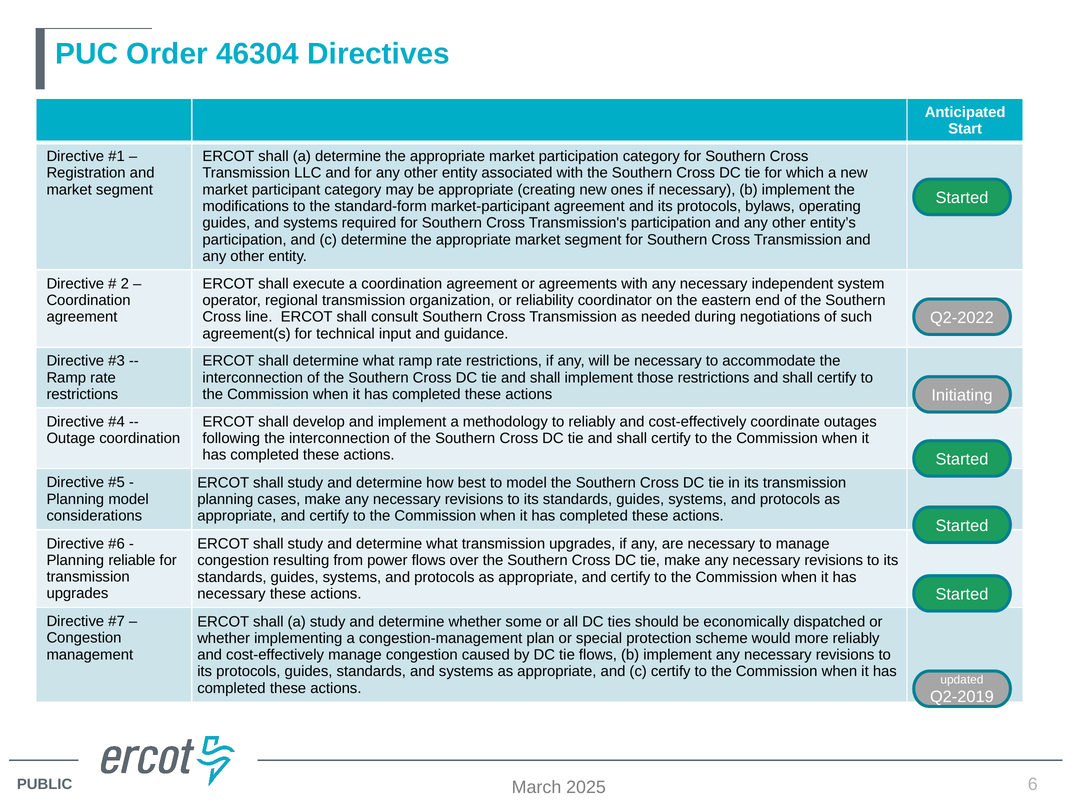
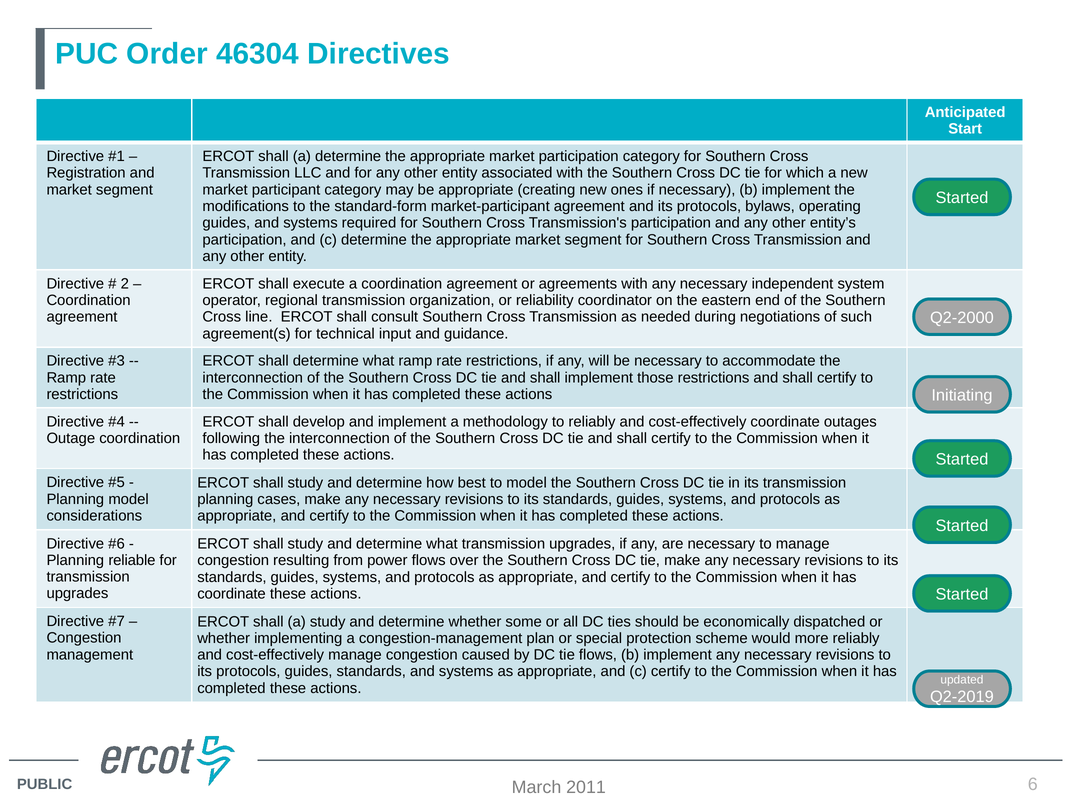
Q2-2022: Q2-2022 -> Q2-2000 (962, 318)
necessary: necessary -> coordinate (232, 594)
2025: 2025 -> 2011 (586, 787)
